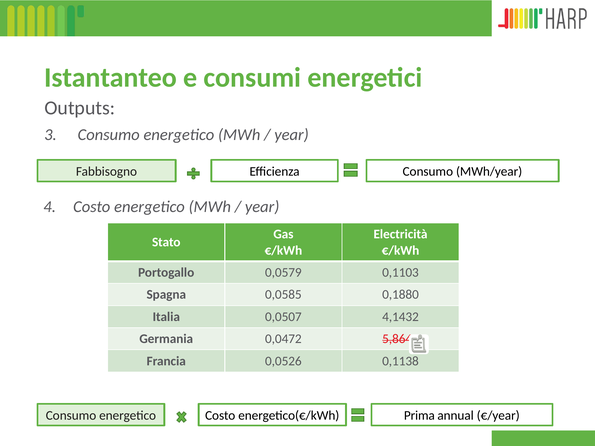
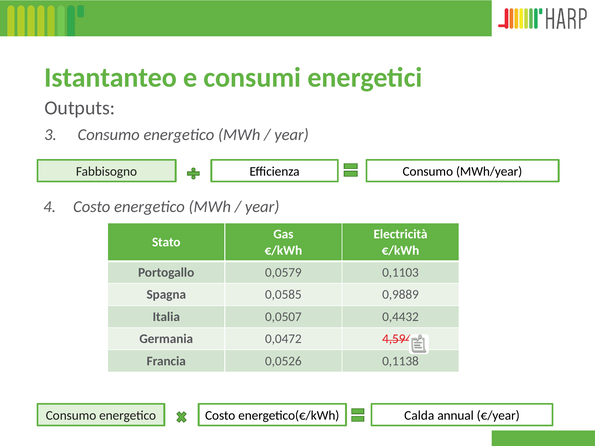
0,1880: 0,1880 -> 0,9889 (400, 295)
4,1432: 4,1432 -> 0,4432 (400, 317)
5,8645: 5,8645 -> 4,5945 (400, 339)
Prima: Prima -> Calda (419, 416)
